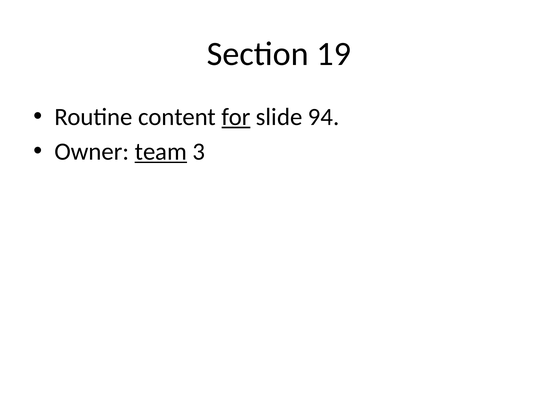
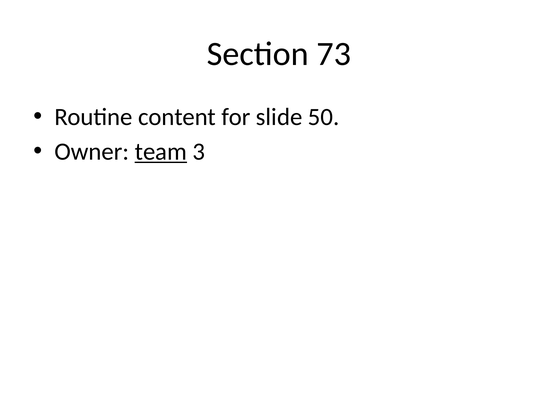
19: 19 -> 73 (334, 54)
for underline: present -> none (236, 117)
94: 94 -> 50 (324, 117)
